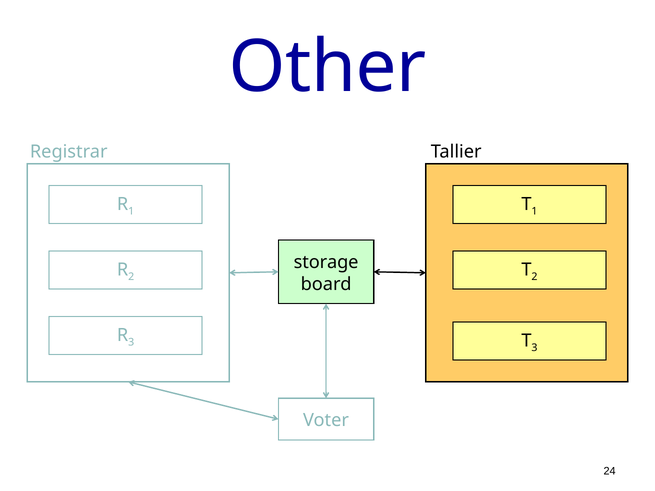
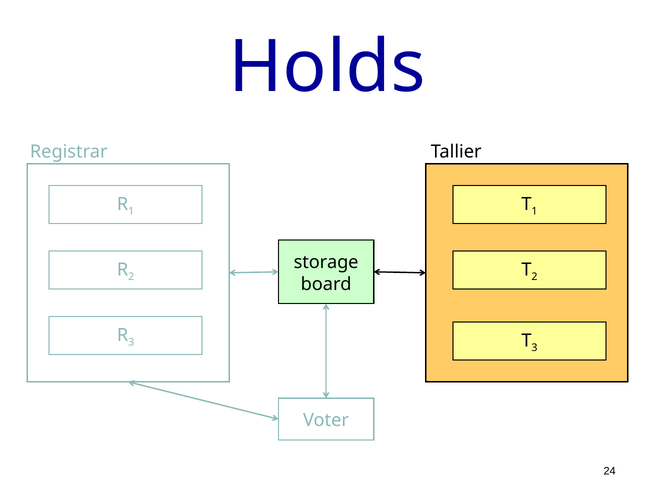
Other: Other -> Holds (327, 67)
